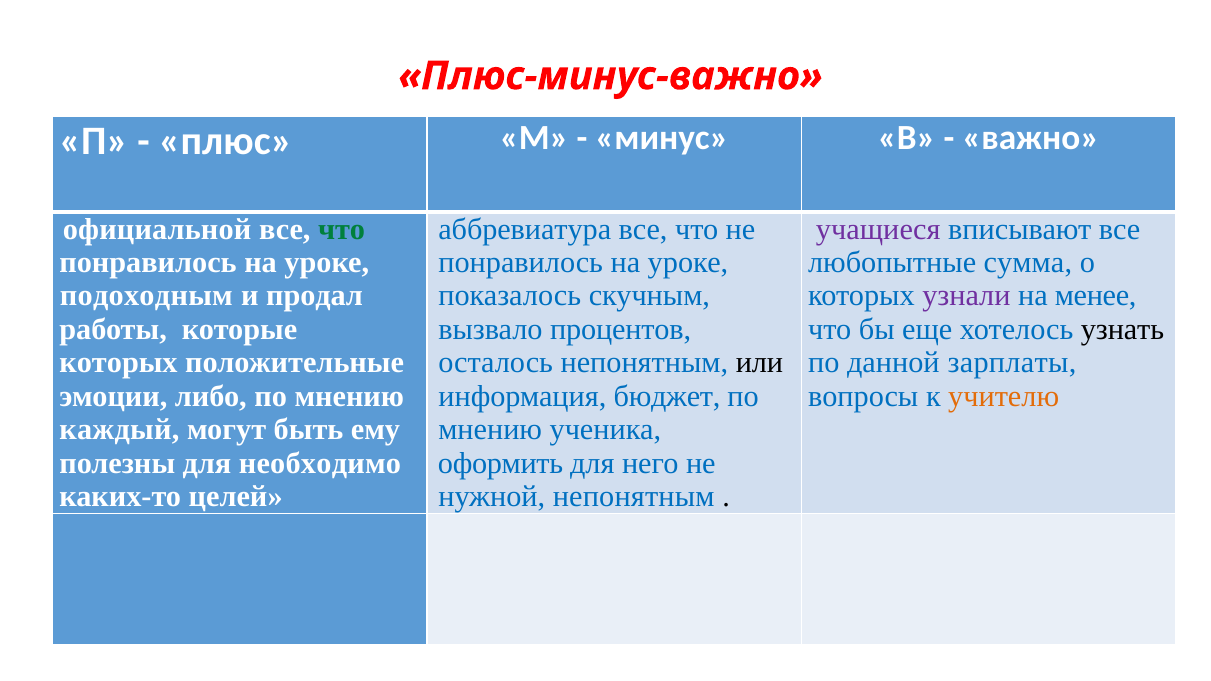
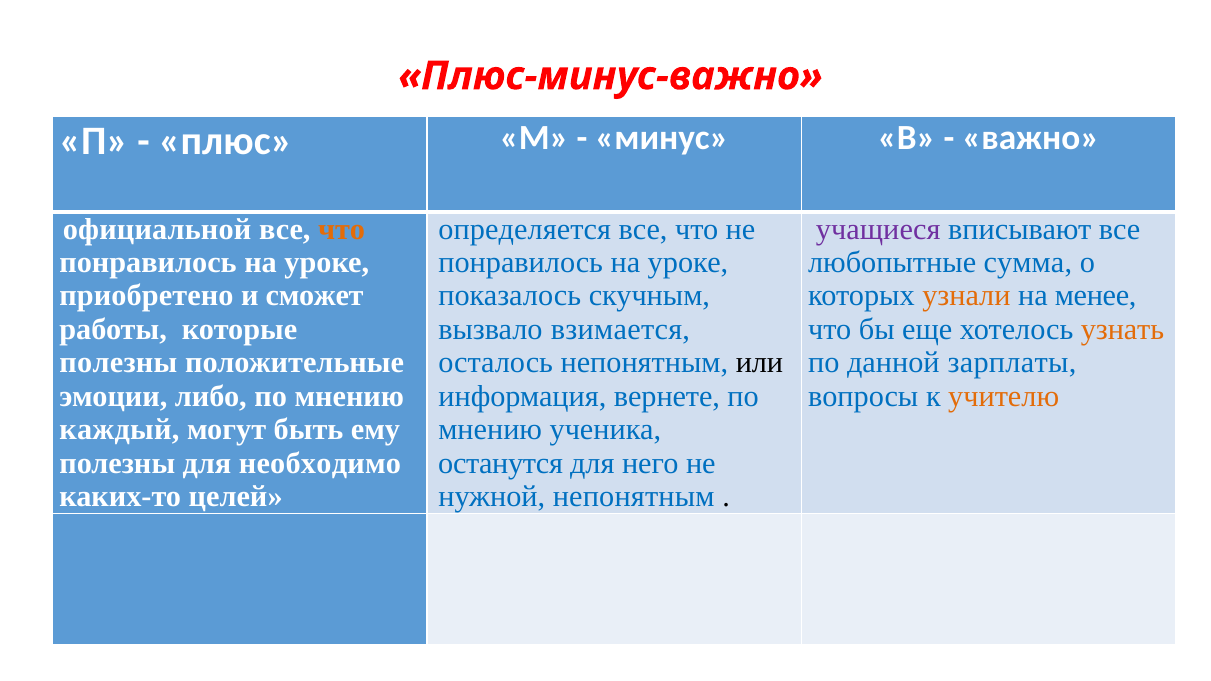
что colour: green -> orange (342, 229)
аббревиатура: аббревиатура -> определяется (525, 229)
подоходным: подоходным -> приобретено (146, 296)
продал: продал -> сможет (315, 296)
узнали colour: purple -> orange (966, 296)
процентов: процентов -> взимается (620, 329)
узнать colour: black -> orange (1123, 329)
которых: которых -> полезны (118, 363)
бюджет: бюджет -> вернете (667, 396)
оформить: оформить -> останутся (501, 463)
